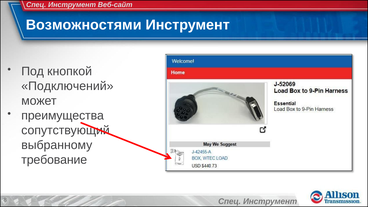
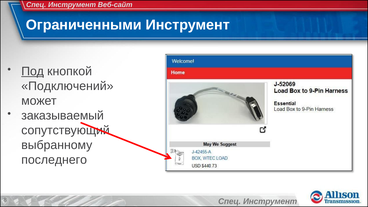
Возможностями: Возможностями -> Ограниченными (84, 25)
Под underline: none -> present (33, 71)
преимущества: преимущества -> заказываемый (63, 116)
требование: требование -> последнего (54, 160)
